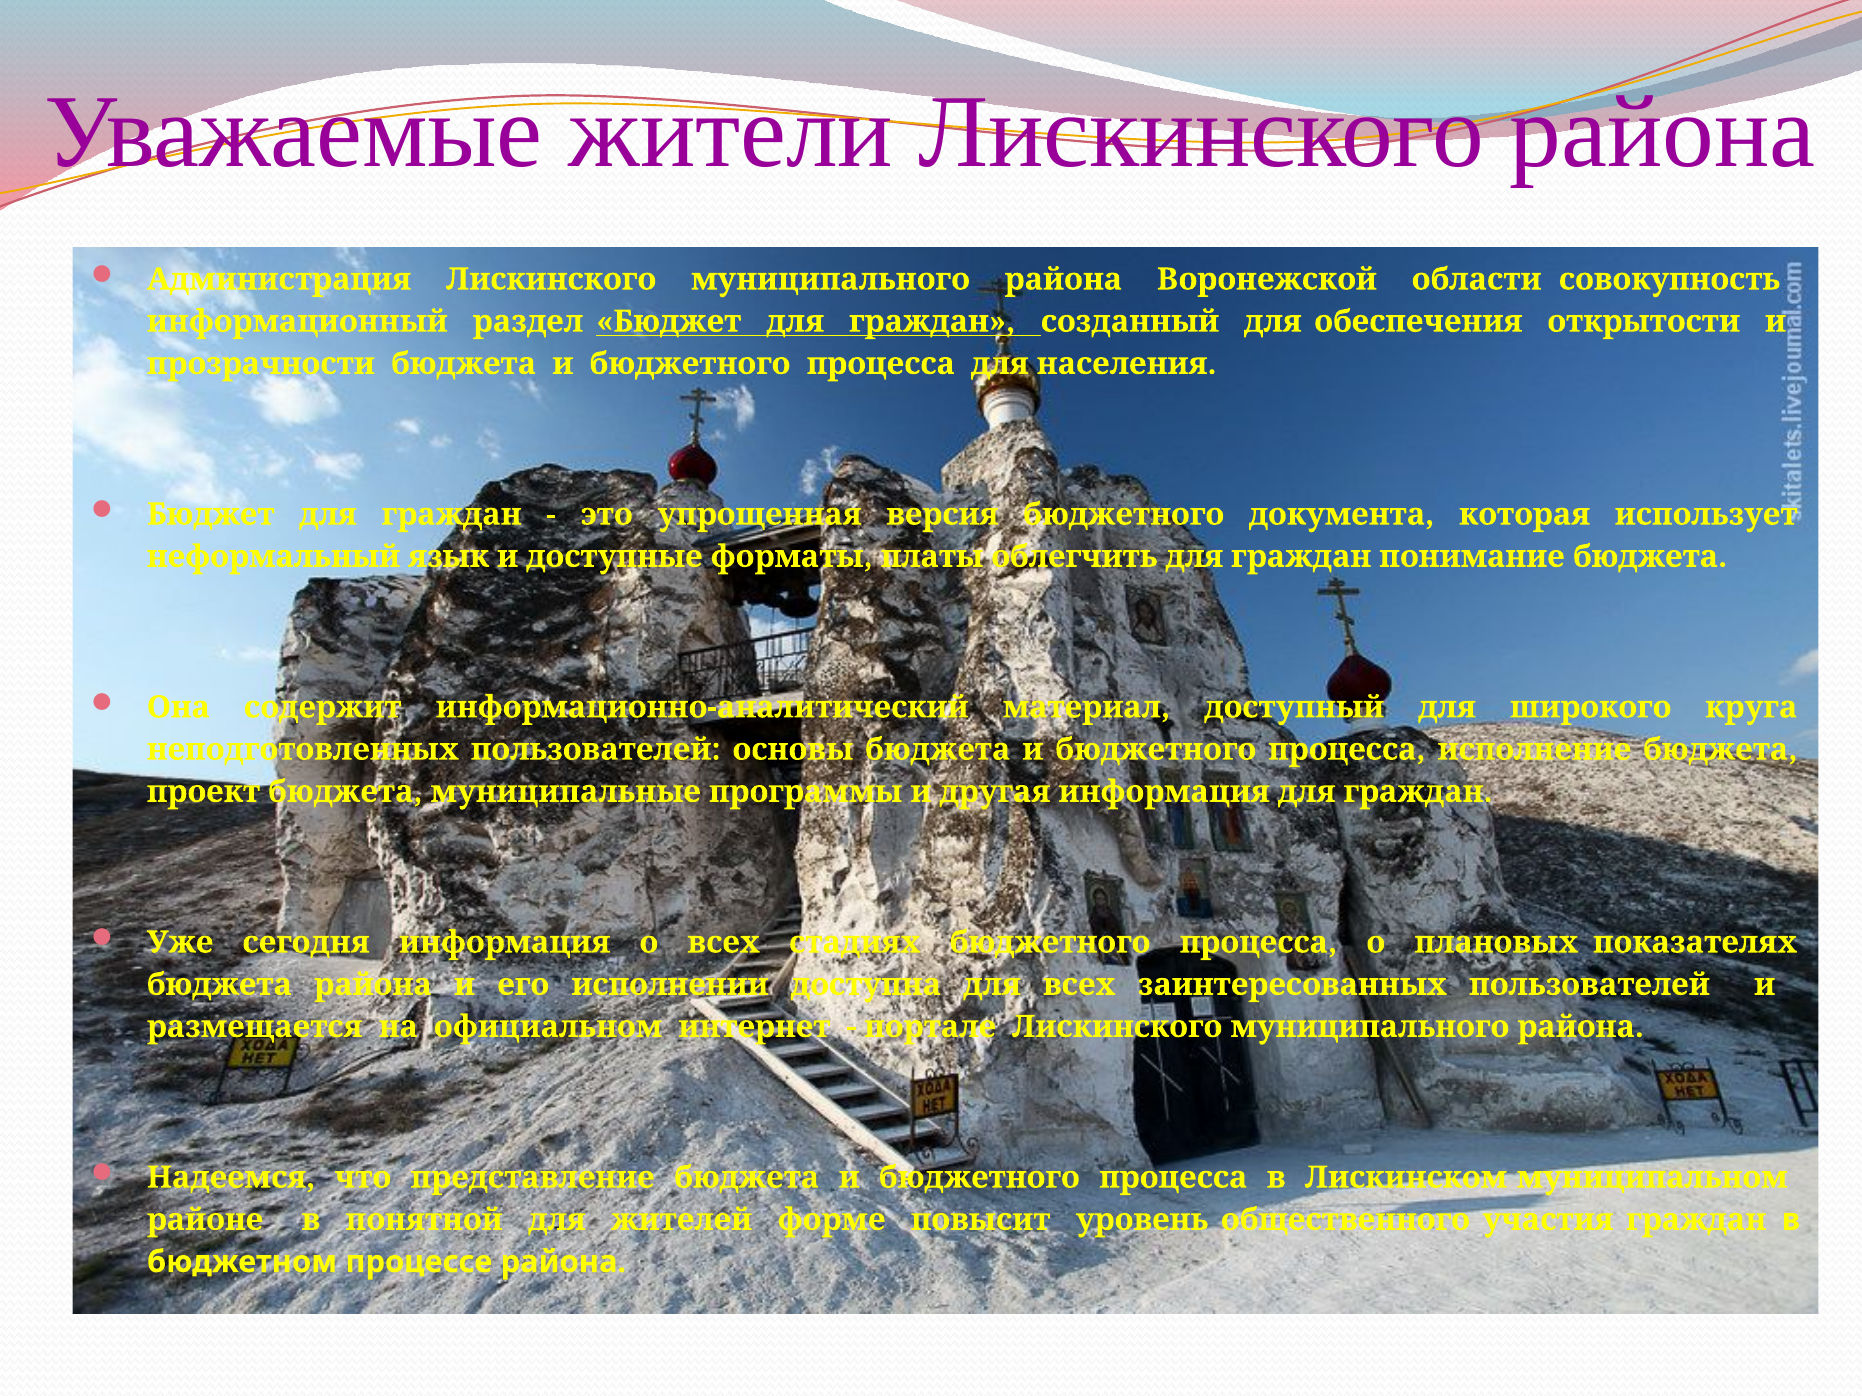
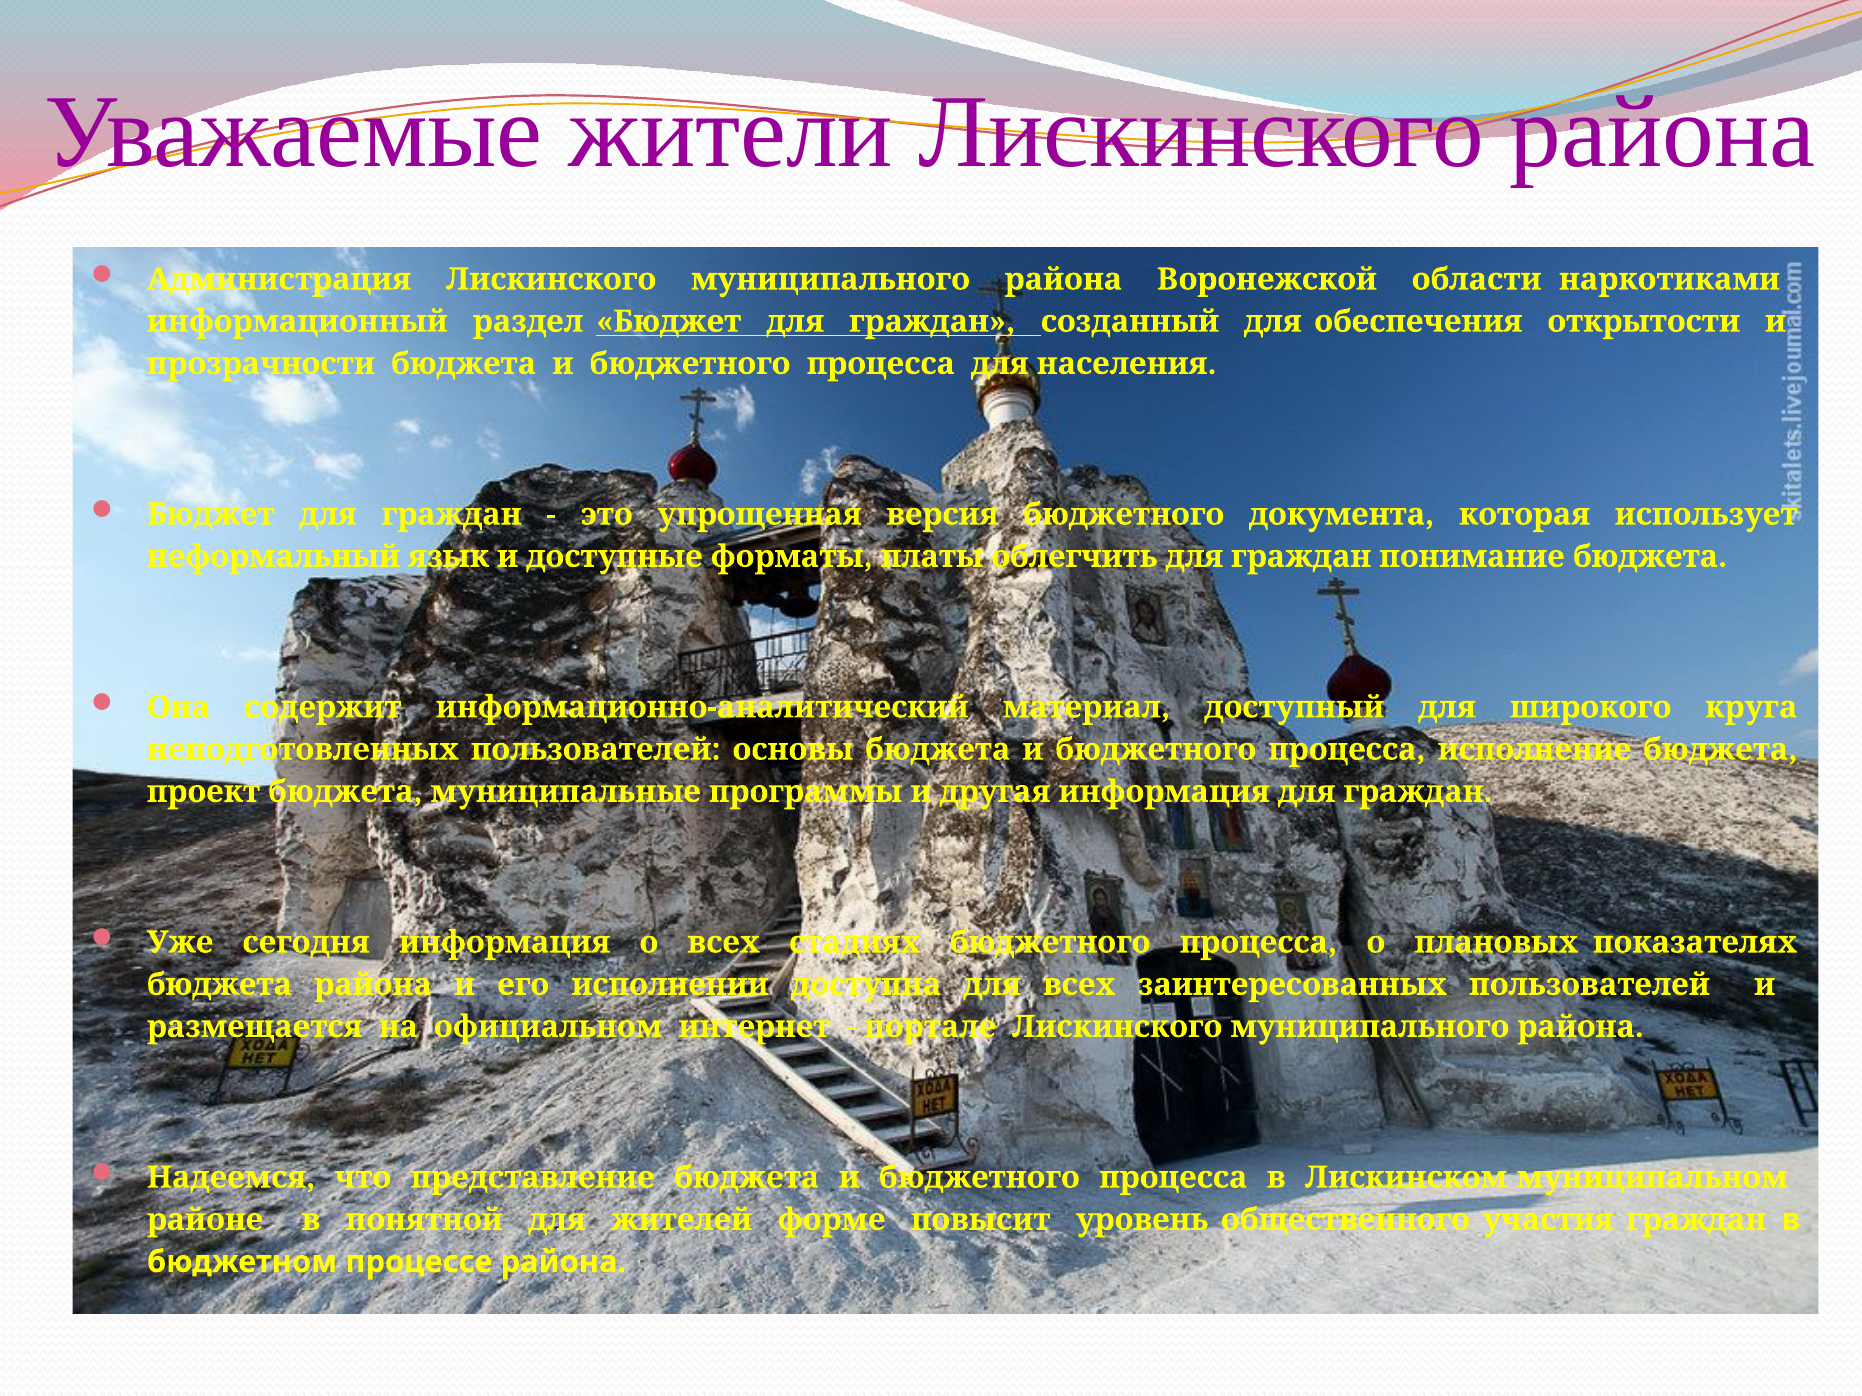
совокупность: совокупность -> наркотиками (1669, 279)
